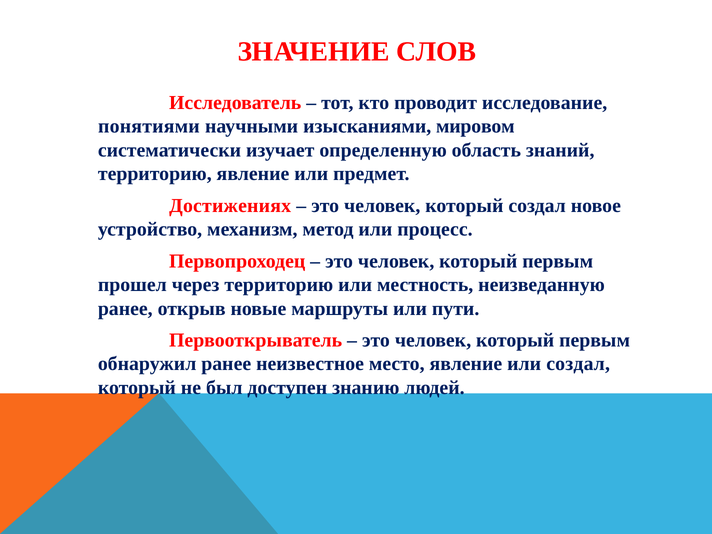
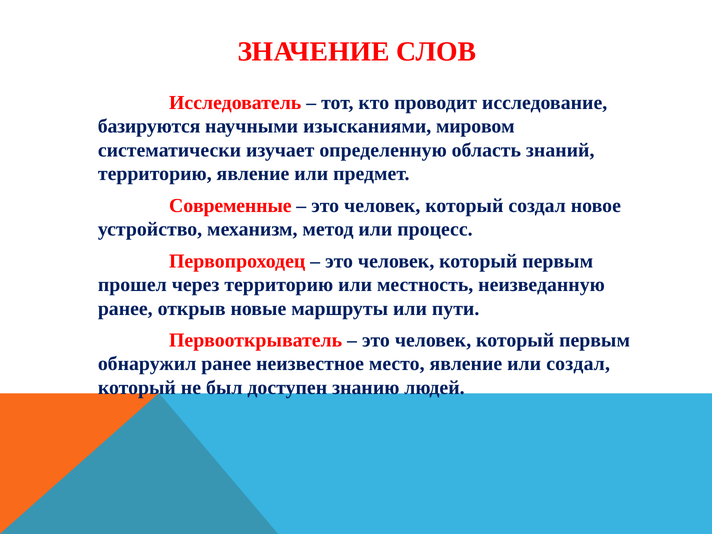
понятиями: понятиями -> базируются (149, 126)
Достижениях: Достижениях -> Современные (230, 206)
